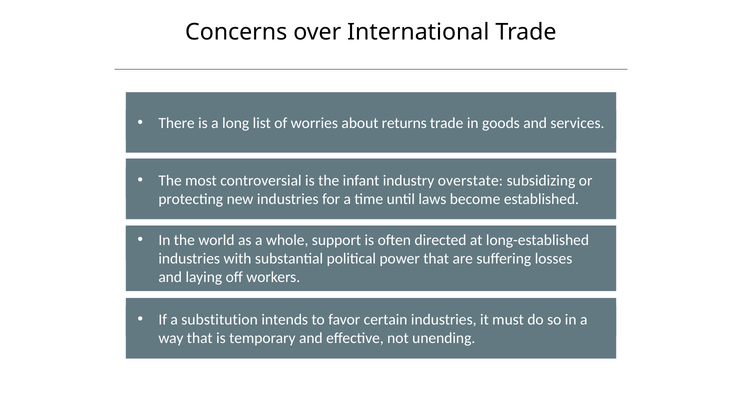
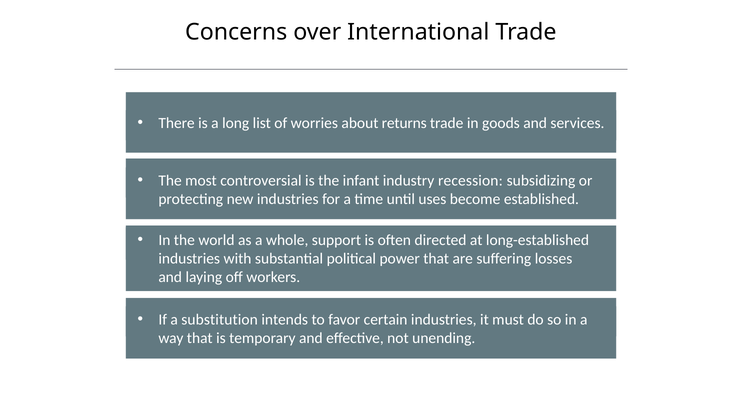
industry overstate: overstate -> recession (470, 181)
laws: laws -> uses (432, 199)
